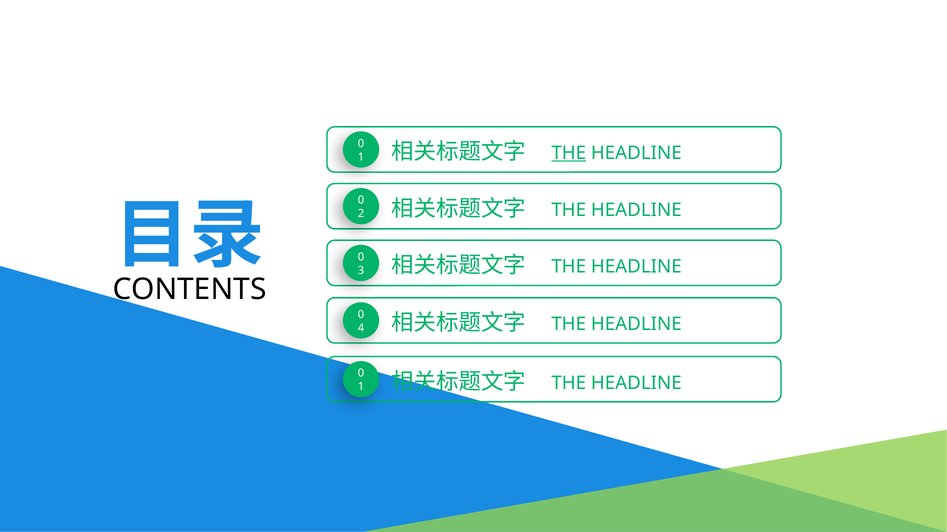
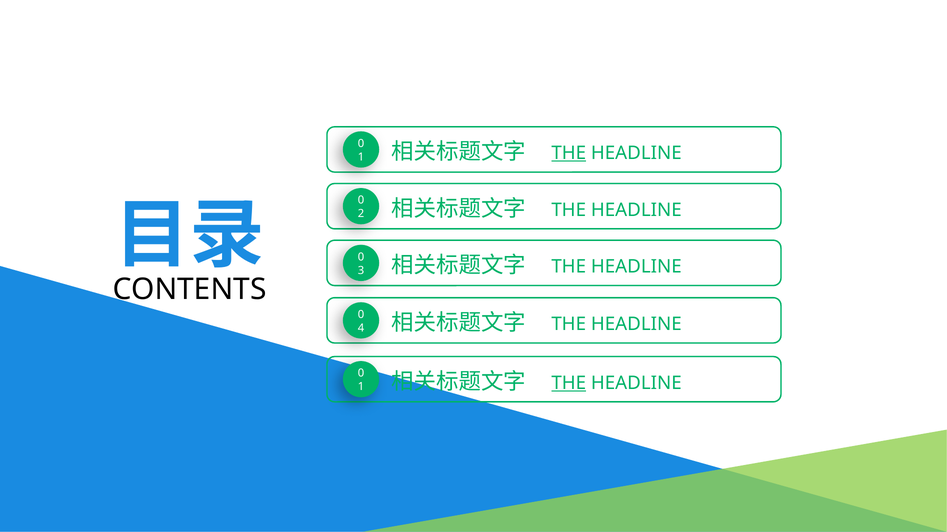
THE underline: none -> present (569, 383)
